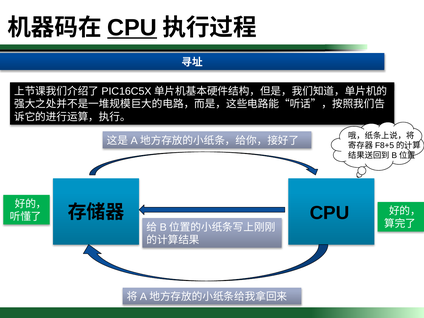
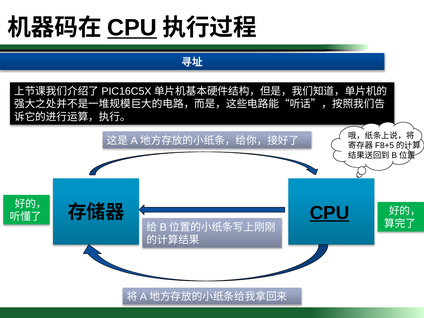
CPU underline: none -> present (330, 213)
